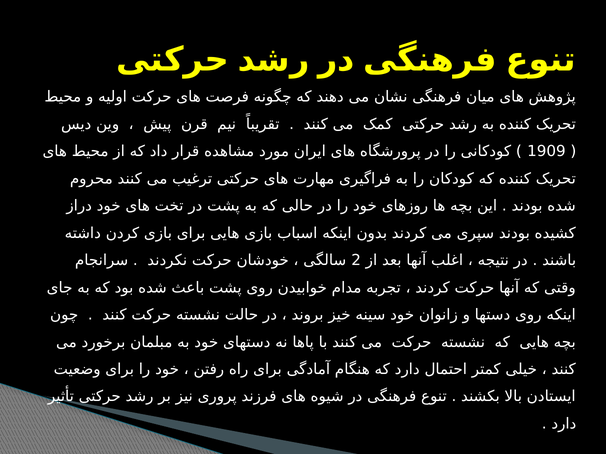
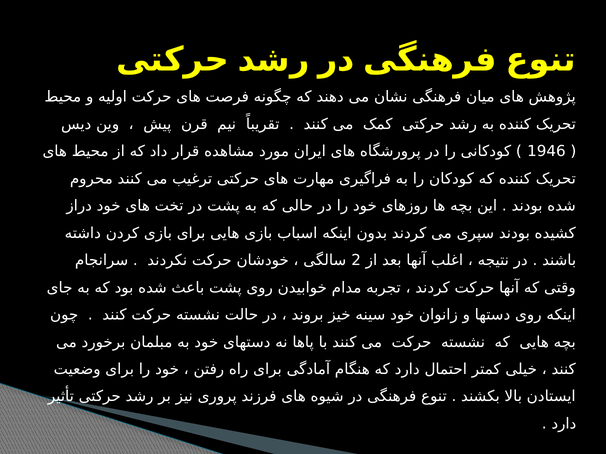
1909: 1909 -> 1946 (546, 152)
